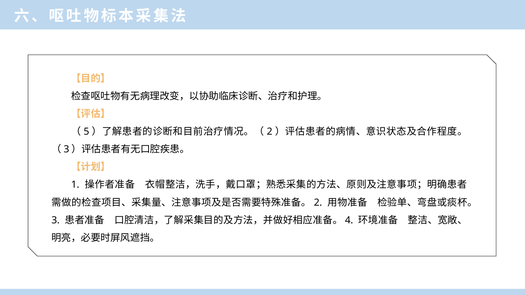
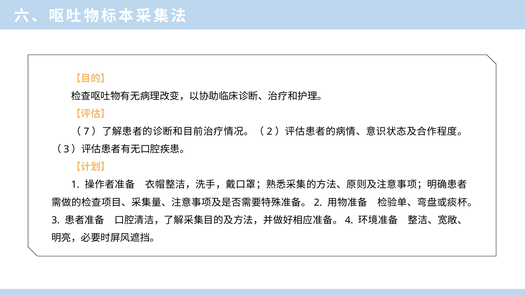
5: 5 -> 7 (86, 132)
